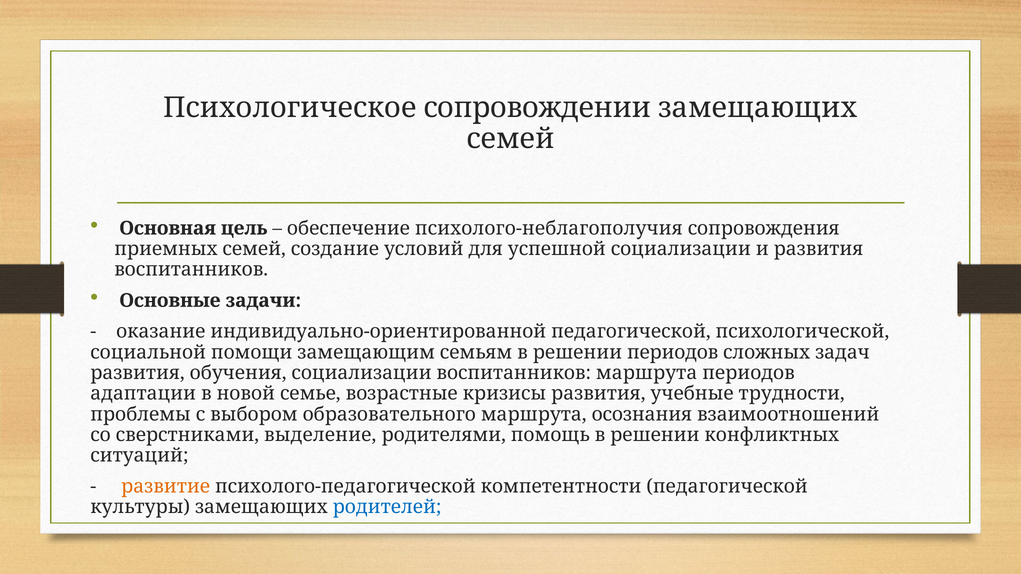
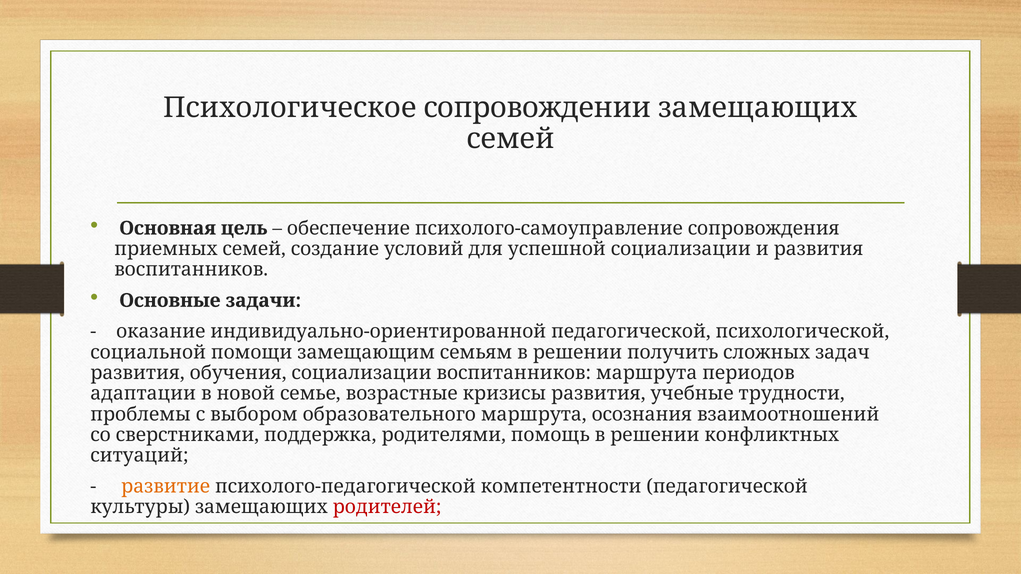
психолого-неблагополучия: психолого-неблагополучия -> психолого-самоуправление (549, 228)
решении периодов: периодов -> получить (673, 352)
выделение: выделение -> поддержка (320, 435)
родителей colour: blue -> red (387, 507)
